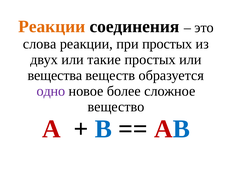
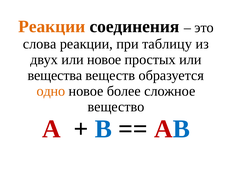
при простых: простых -> таблицу (167, 44)
или такие: такие -> новое (104, 60)
одно colour: purple -> orange (51, 91)
